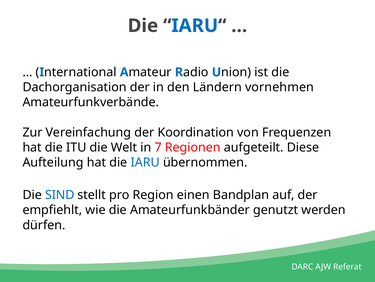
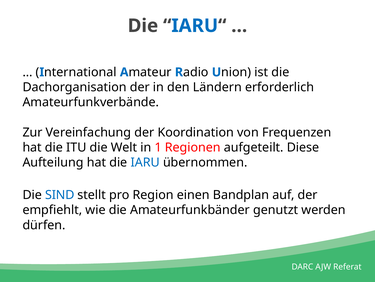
vornehmen: vornehmen -> erforderlich (280, 87)
7: 7 -> 1 (158, 147)
